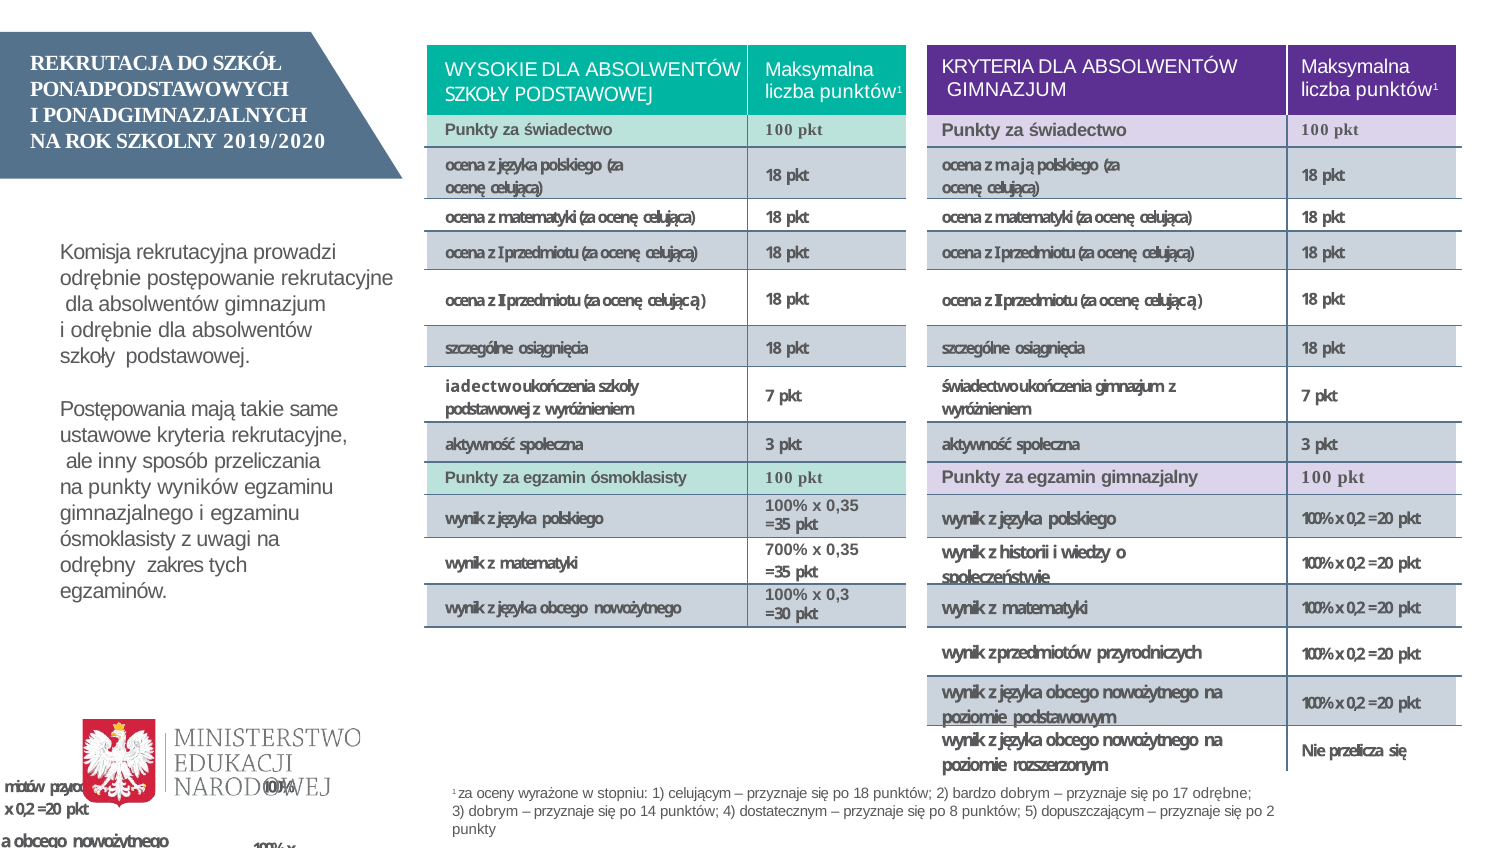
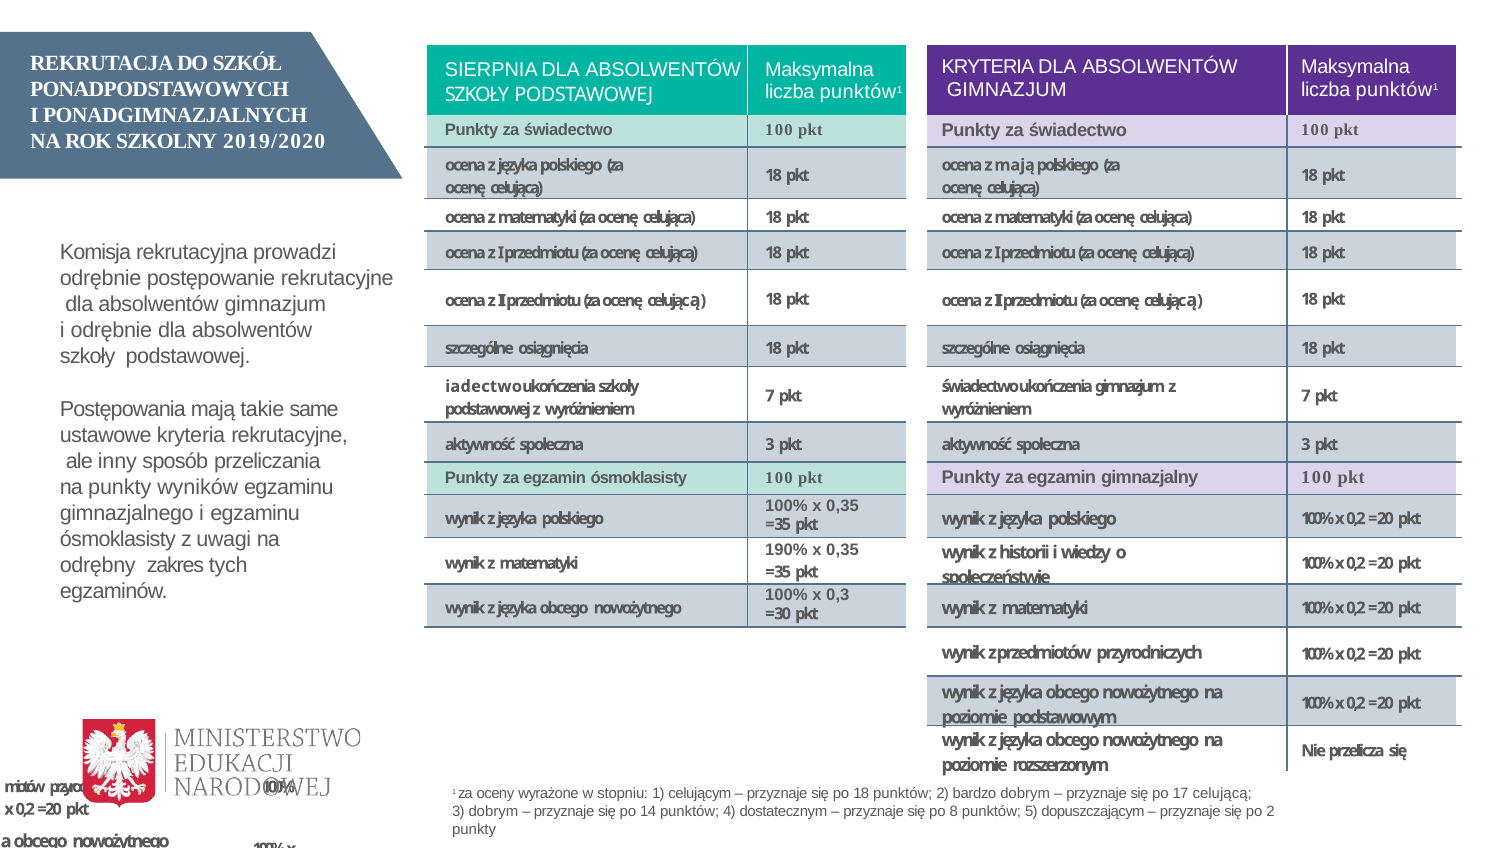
WYSOKIE: WYSOKIE -> SIERPNIA (491, 70)
700%: 700% -> 190% (786, 550)
17 odrębne: odrębne -> celującą (1222, 794)
